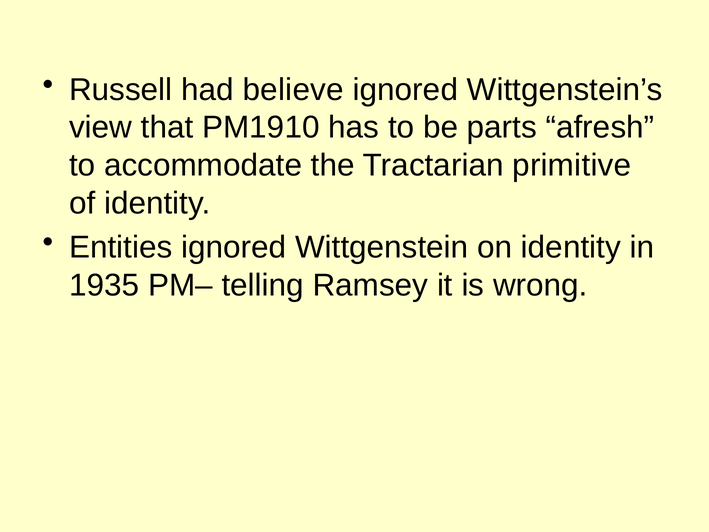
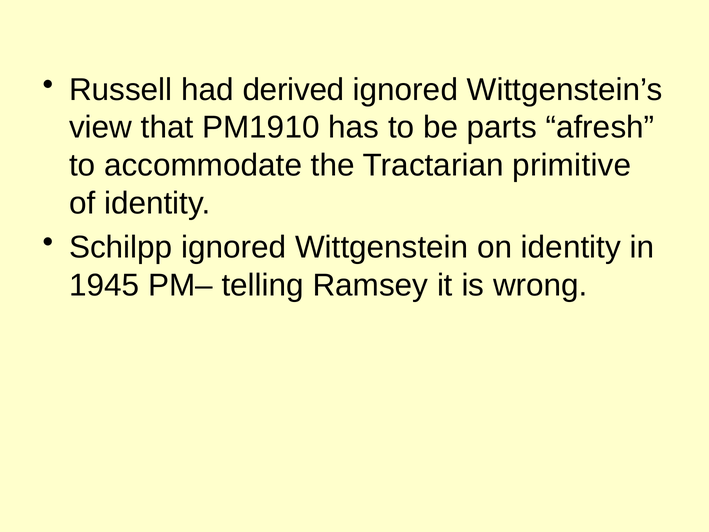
believe: believe -> derived (293, 90)
Entities: Entities -> Schilpp (121, 247)
1935: 1935 -> 1945 (104, 285)
